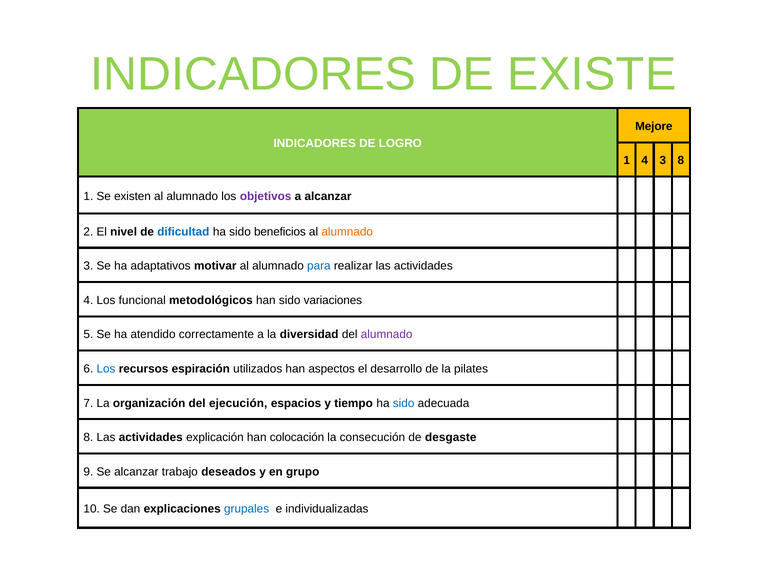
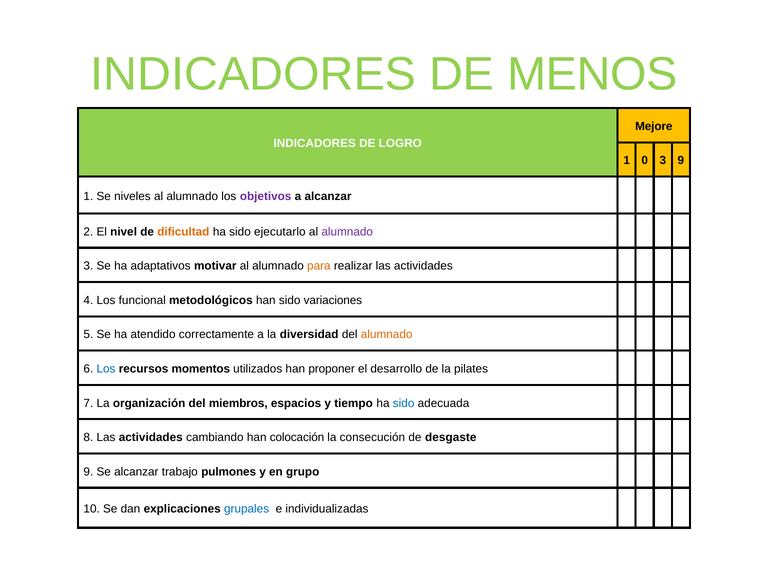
EXISTE: EXISTE -> MENOS (592, 74)
1 4: 4 -> 0 (645, 161)
3 8: 8 -> 9 (681, 161)
existen: existen -> niveles (132, 196)
dificultad colour: blue -> orange (183, 232)
beneficios: beneficios -> ejecutarlo (280, 232)
alumnado colour: orange -> purple (347, 232)
para colour: blue -> orange (319, 266)
alumnado colour: purple -> orange (387, 335)
espiración: espiración -> momentos (201, 369)
aspectos: aspectos -> proponer (332, 369)
ejecución: ejecución -> miembros (238, 403)
explicación: explicación -> cambiando (215, 437)
deseados: deseados -> pulmones (229, 472)
